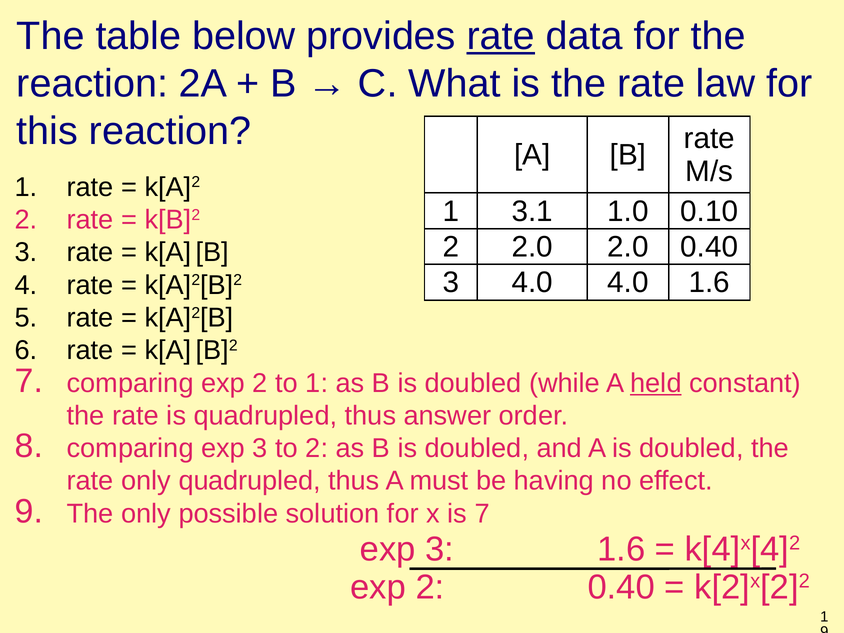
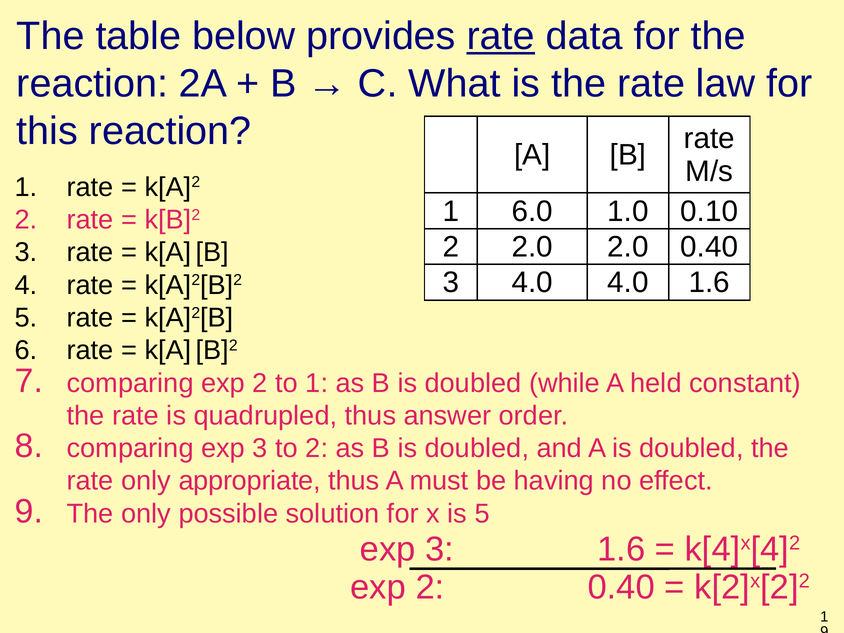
3.1: 3.1 -> 6.0 (532, 211)
held underline: present -> none (656, 383)
only quadrupled: quadrupled -> appropriate (250, 481)
is 7: 7 -> 5 (482, 514)
